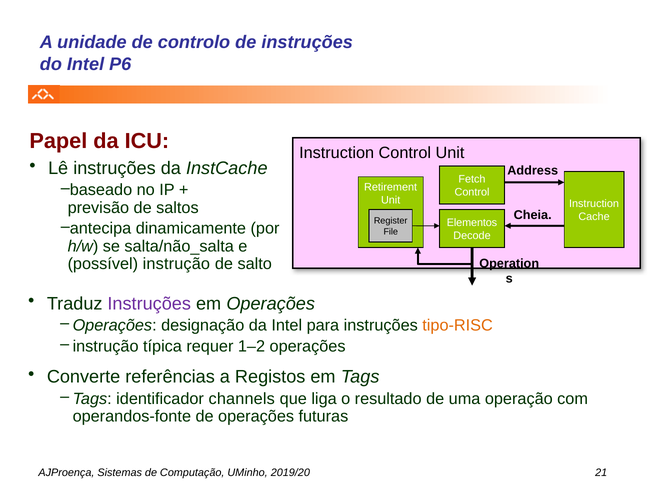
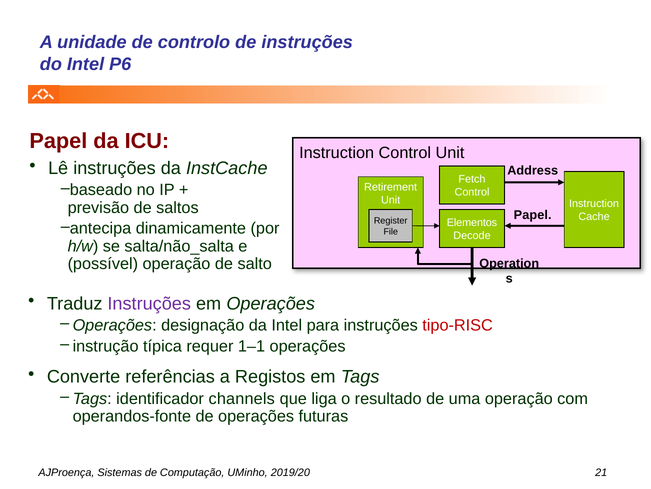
Cheia: Cheia -> Papel (533, 215)
possível instrução: instrução -> operação (176, 263)
tipo-RISC colour: orange -> red (458, 325)
1–2: 1–2 -> 1–1 (251, 346)
